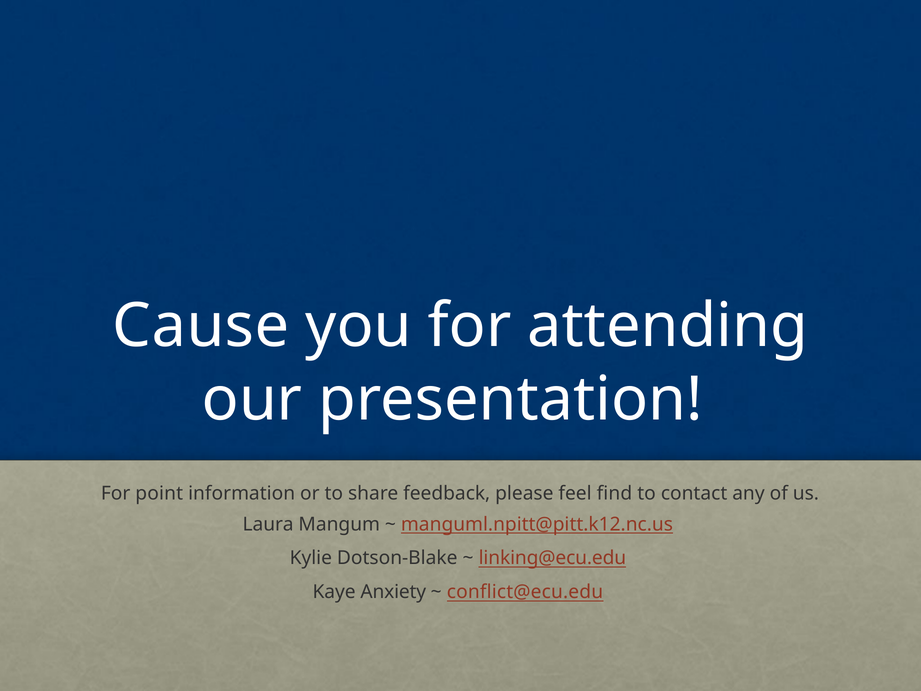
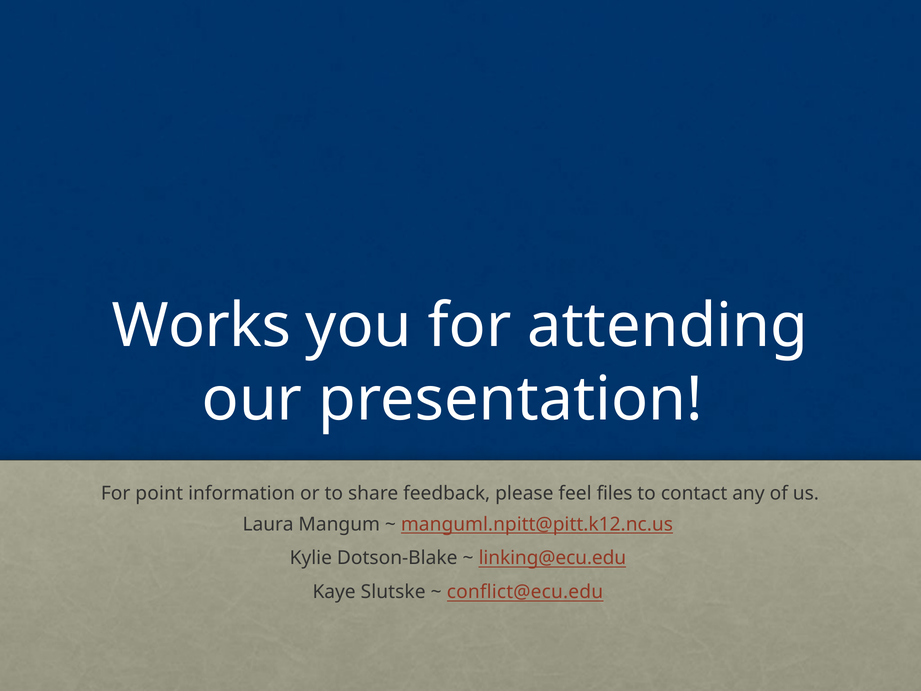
Cause: Cause -> Works (201, 326)
find: find -> files (615, 493)
Anxiety: Anxiety -> Slutske (393, 592)
